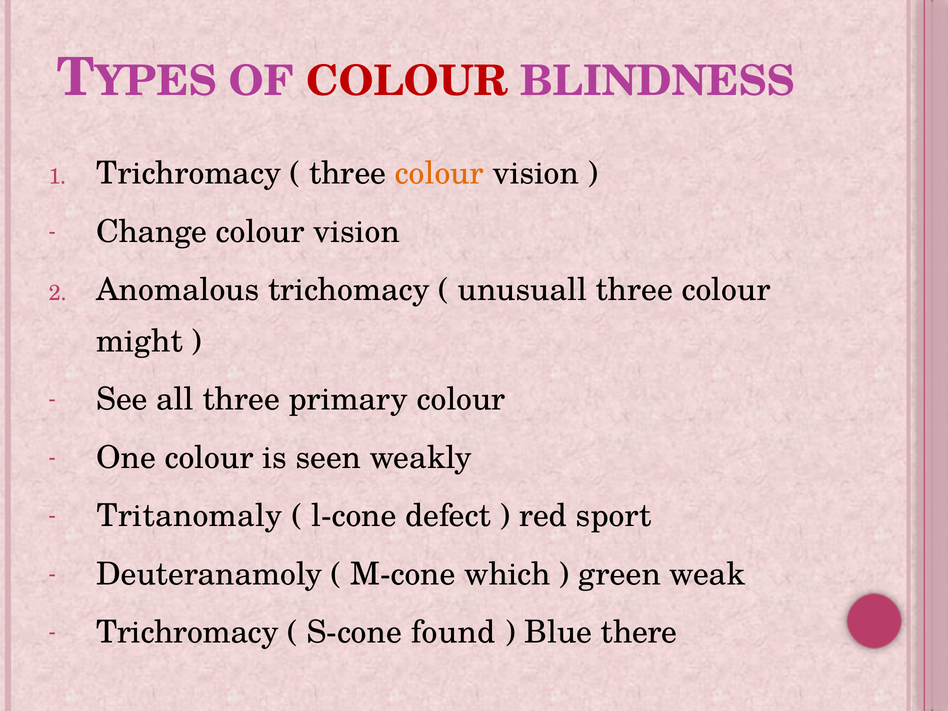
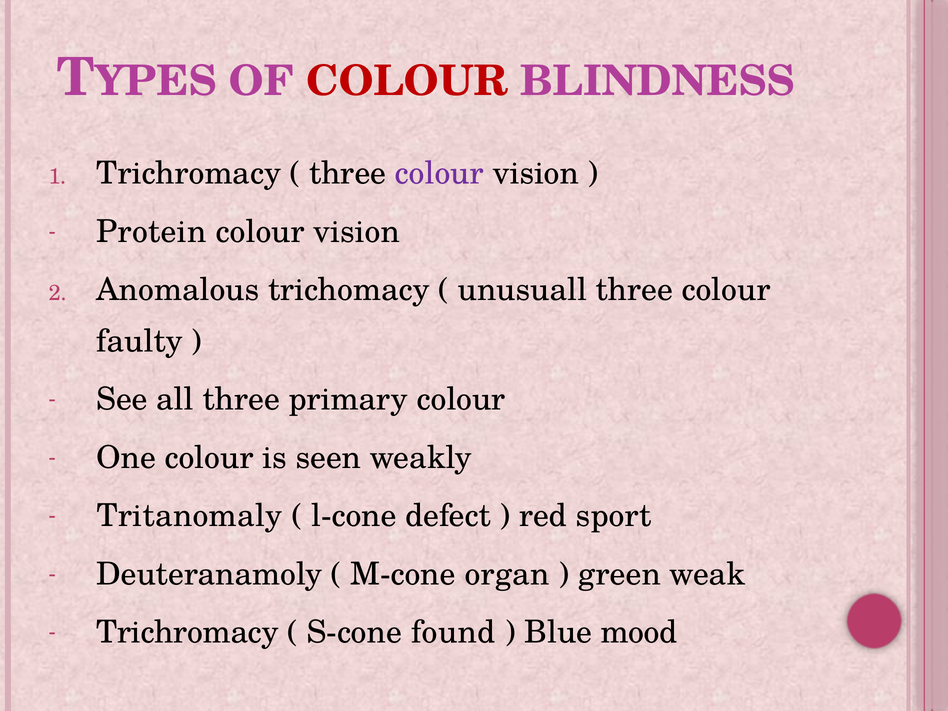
colour colour: orange -> purple (439, 173)
Change: Change -> Protein (151, 232)
might: might -> faulty (140, 341)
which: which -> organ (507, 574)
there: there -> mood (639, 632)
